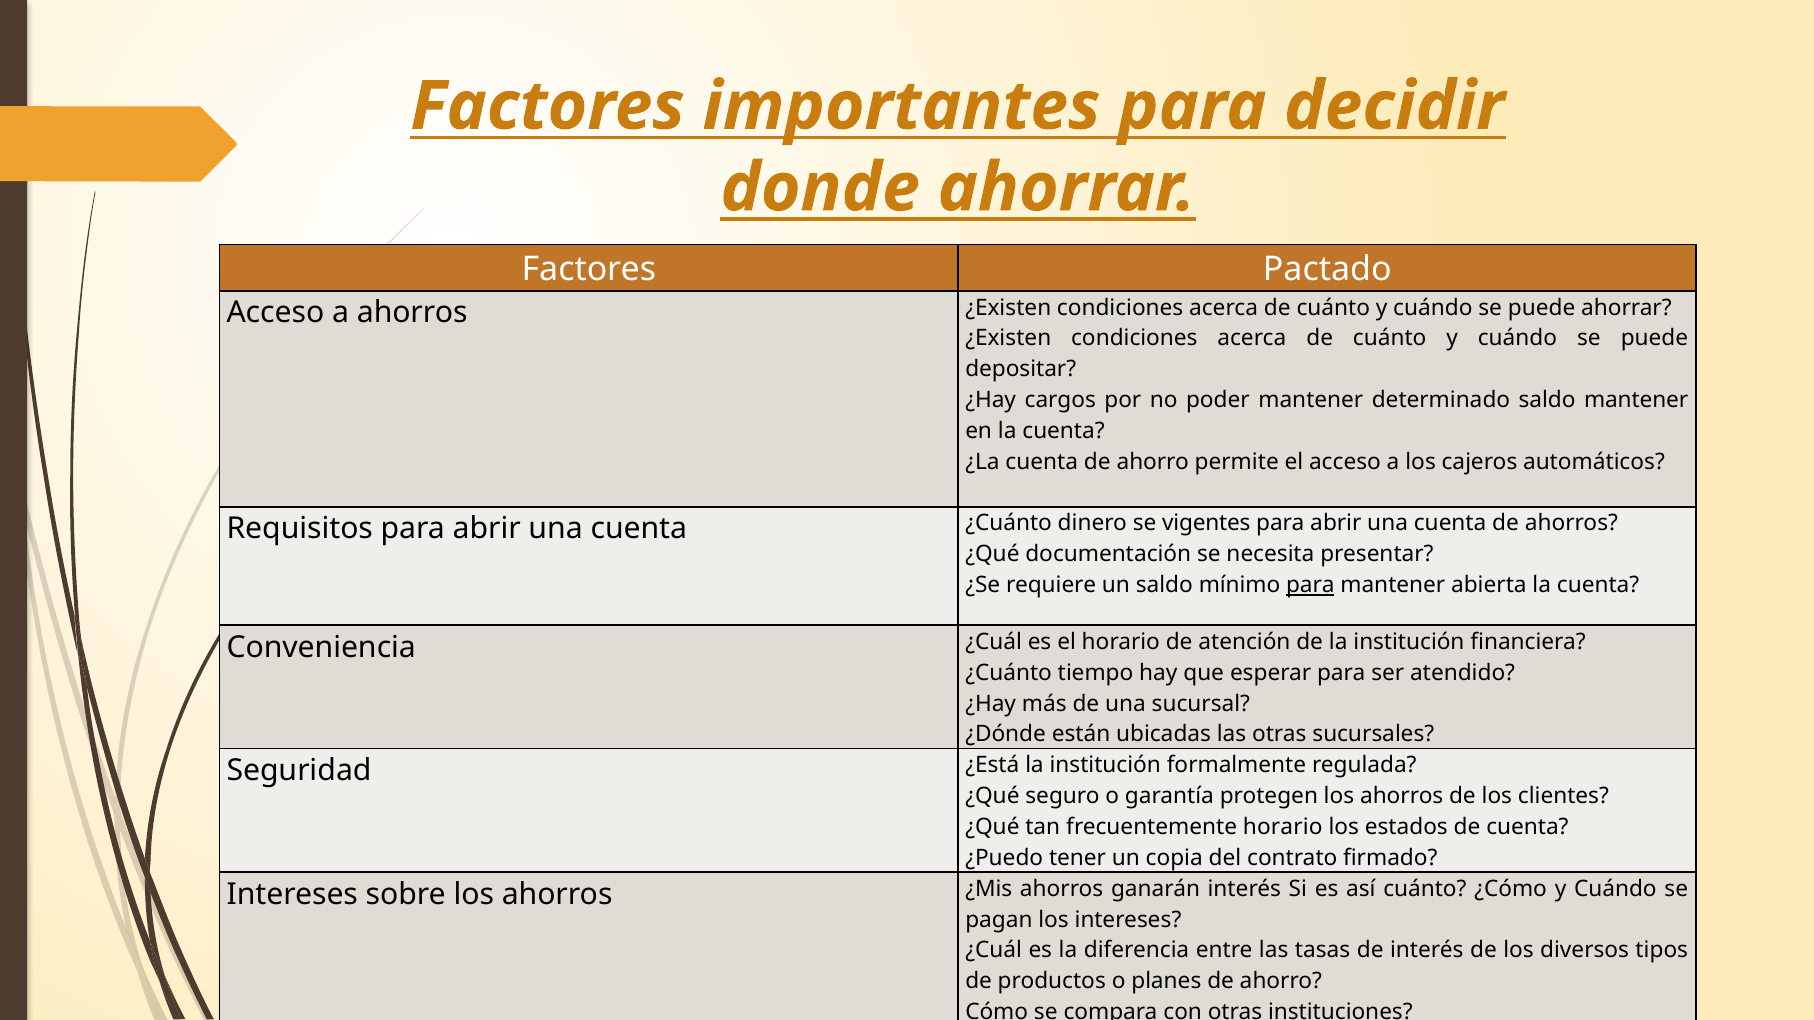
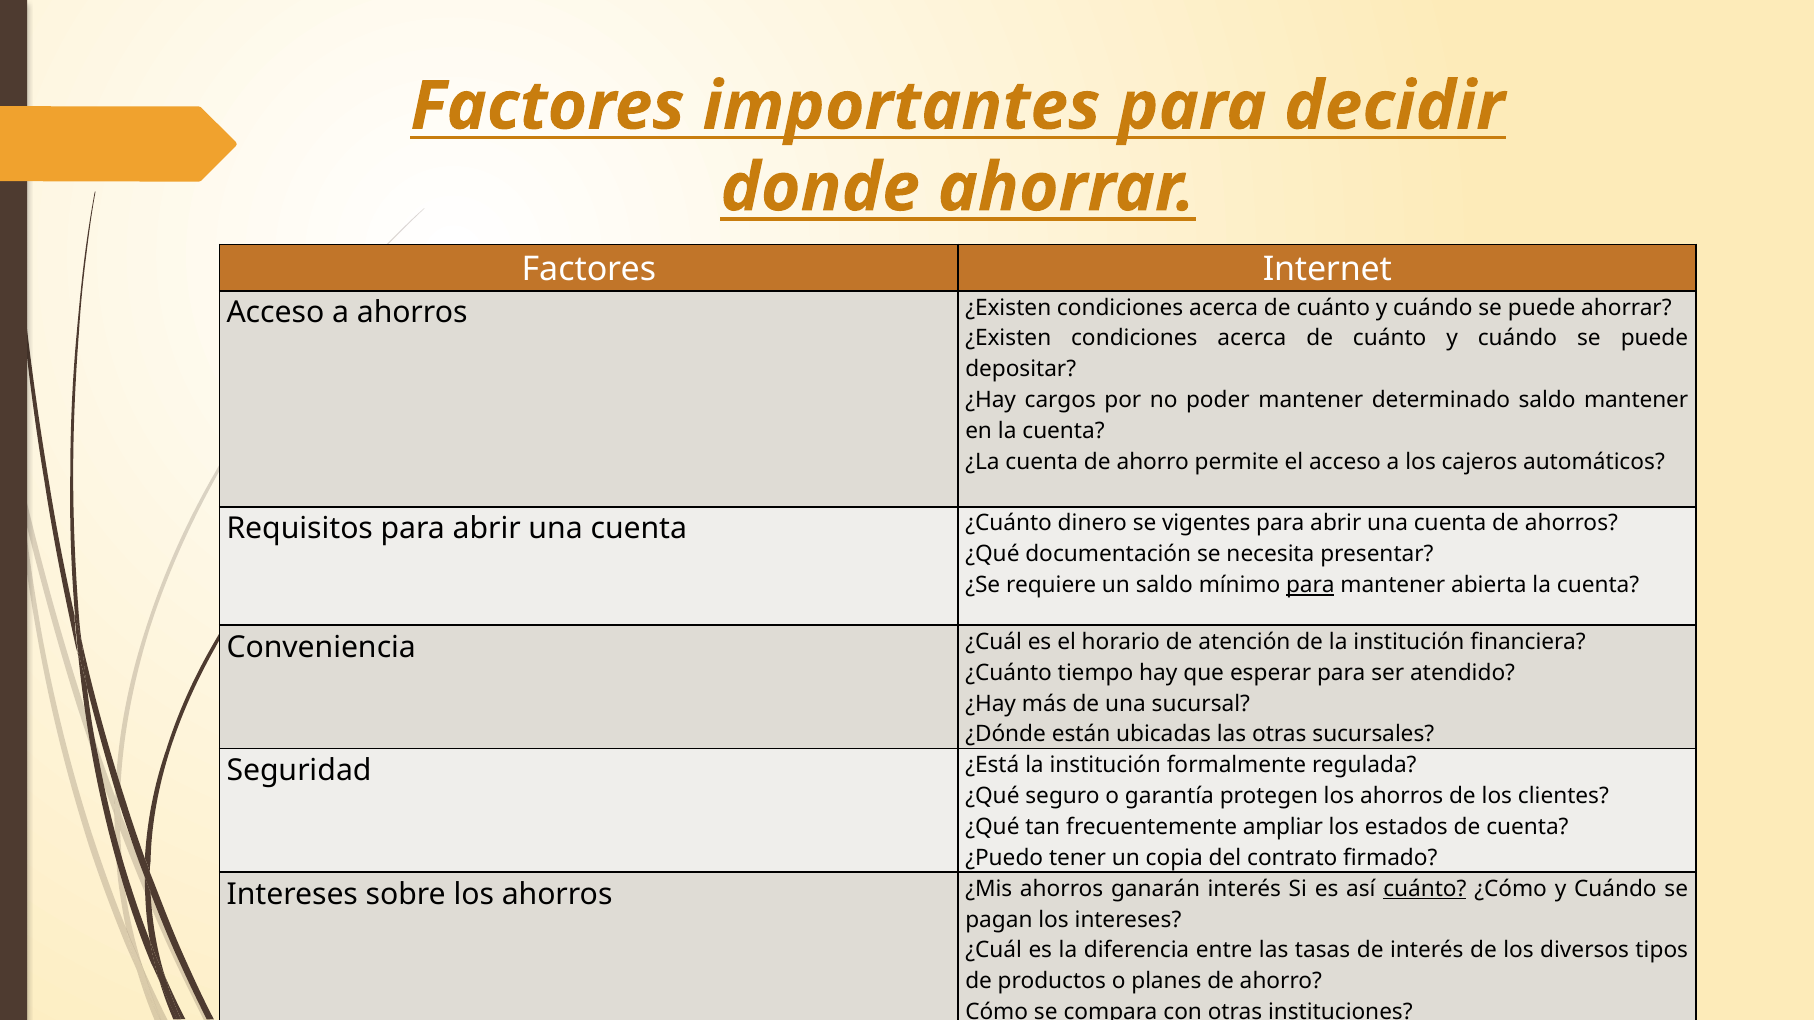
Pactado: Pactado -> Internet (1327, 270)
frecuentemente horario: horario -> ampliar (1283, 827)
cuánto underline: none -> present (1425, 889)
